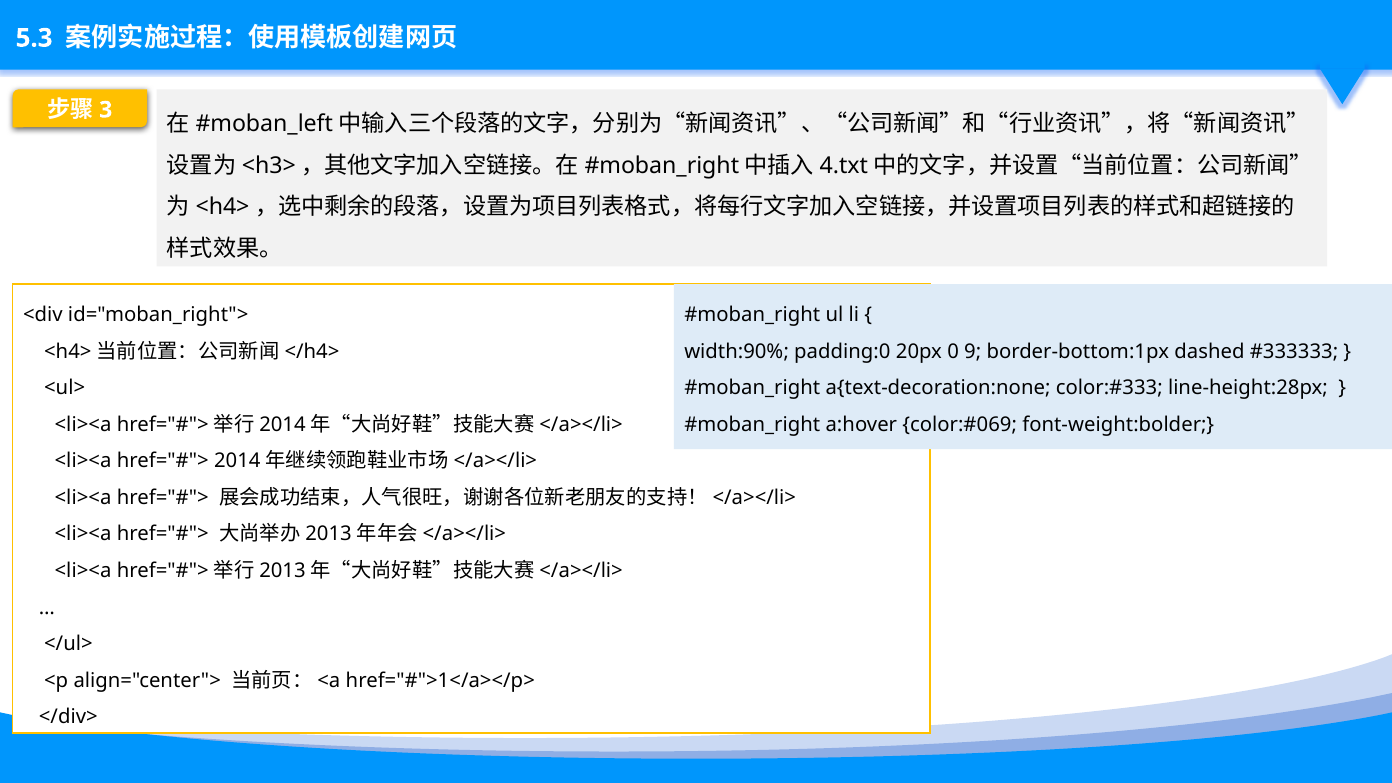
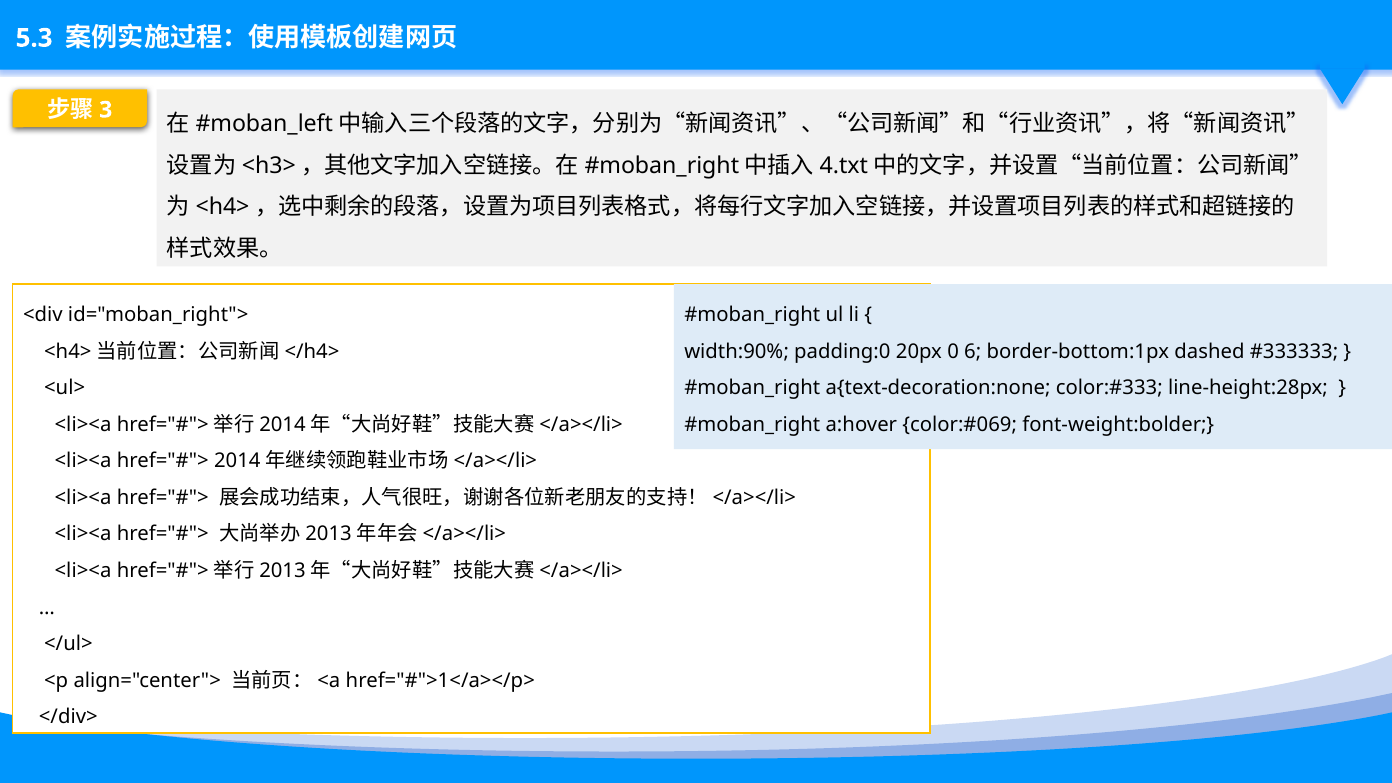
9: 9 -> 6 (973, 352)
